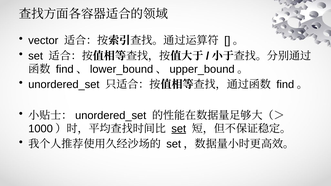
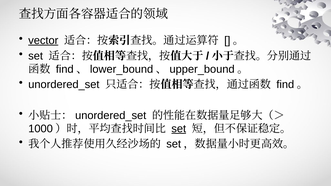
vector underline: none -> present (43, 41)
